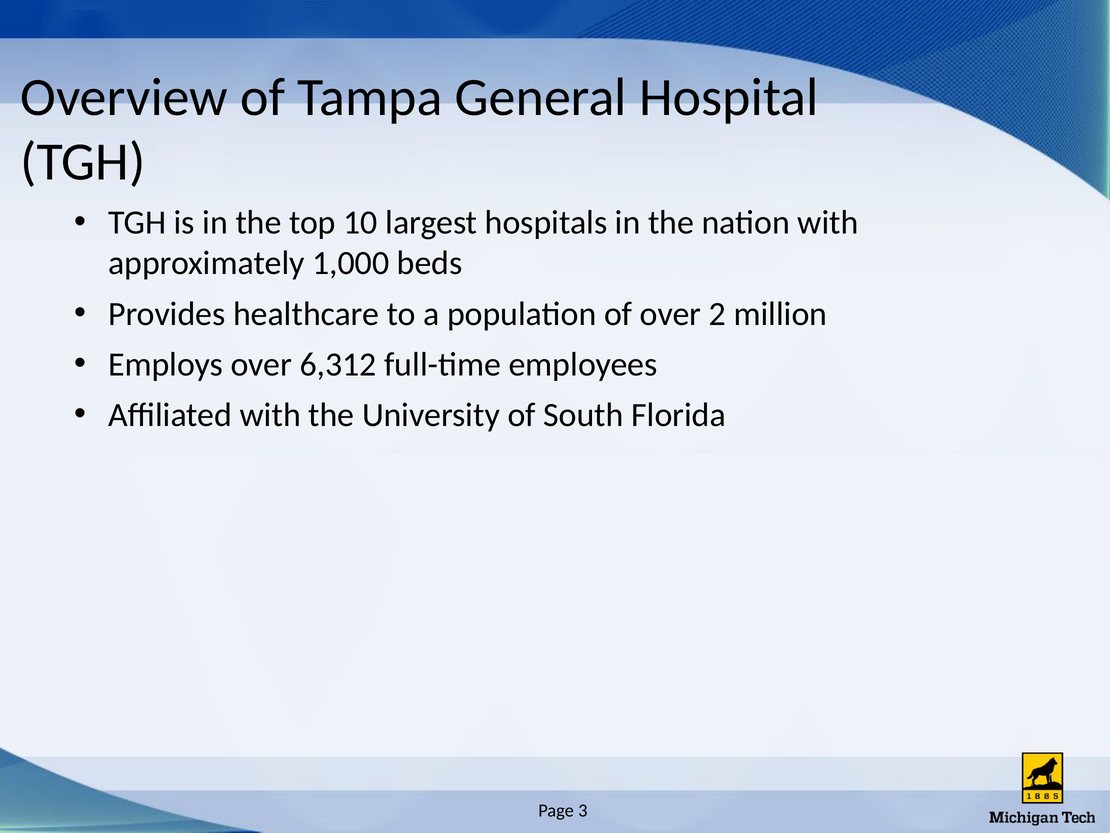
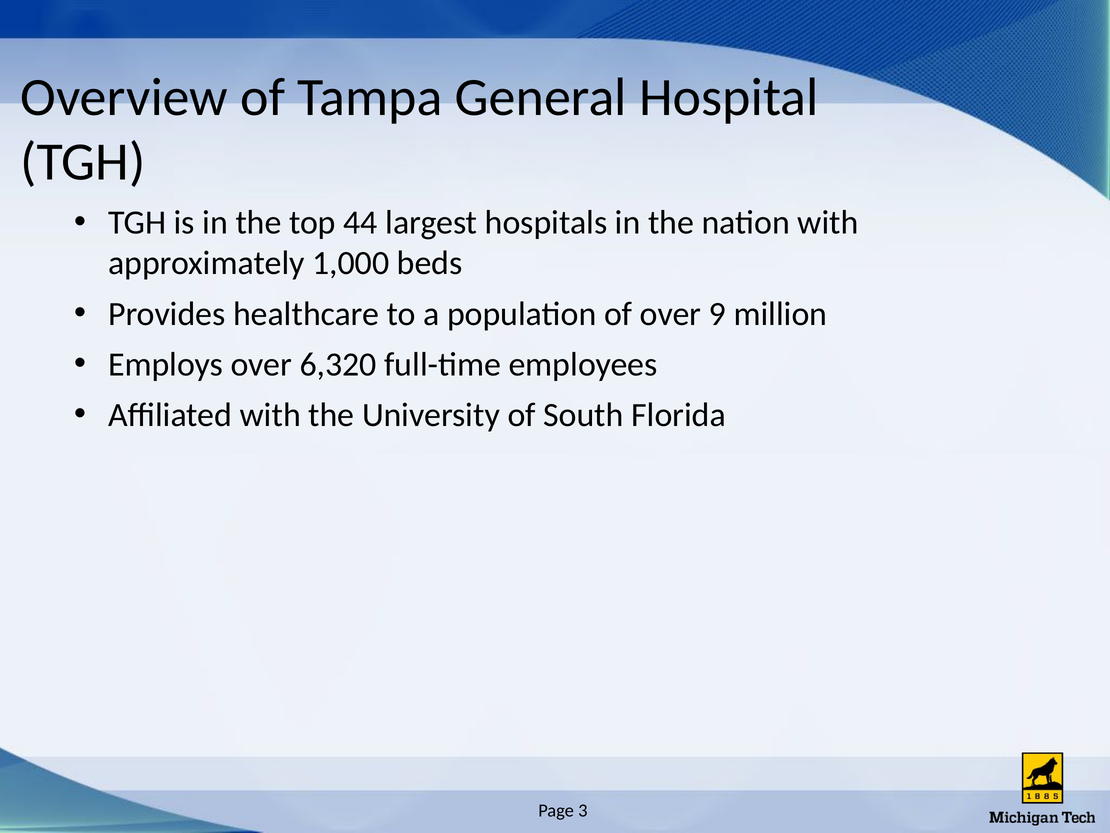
10: 10 -> 44 (360, 222)
2: 2 -> 9 (717, 314)
6,312: 6,312 -> 6,320 (338, 364)
